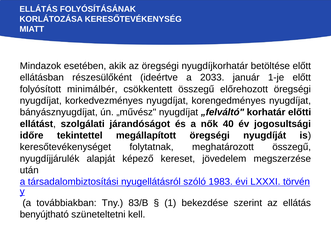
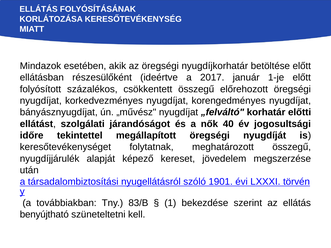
2033: 2033 -> 2017 (212, 78)
minimálbér: minimálbér -> százalékos (92, 89)
1983: 1983 -> 1901 (221, 182)
